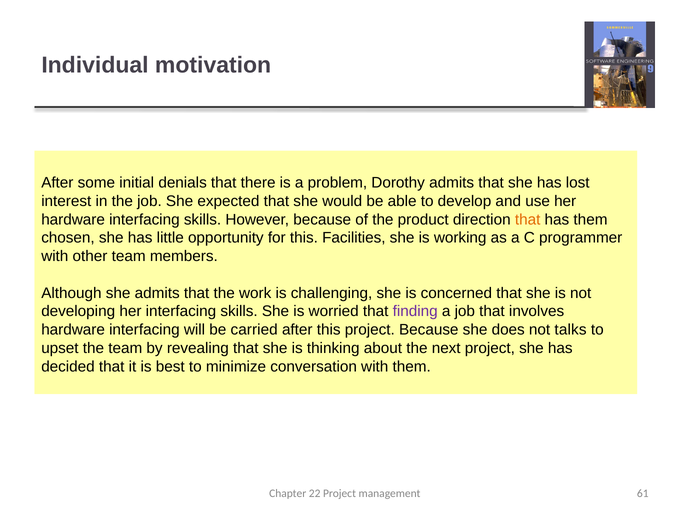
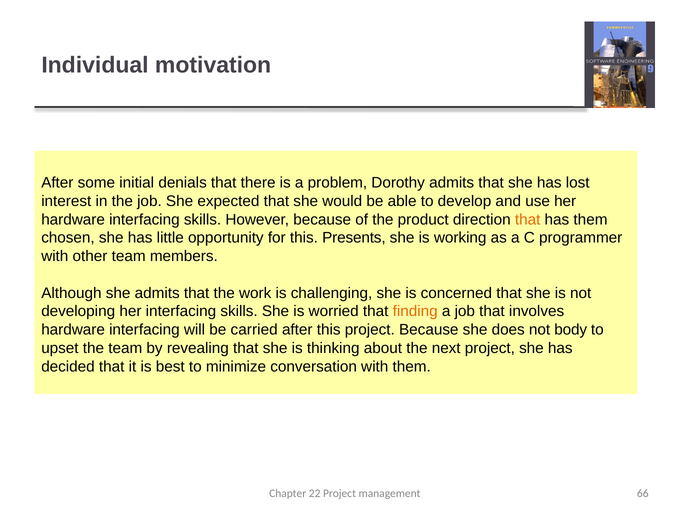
Facilities: Facilities -> Presents (354, 238)
finding colour: purple -> orange (415, 312)
talks: talks -> body (571, 330)
61: 61 -> 66 (643, 494)
